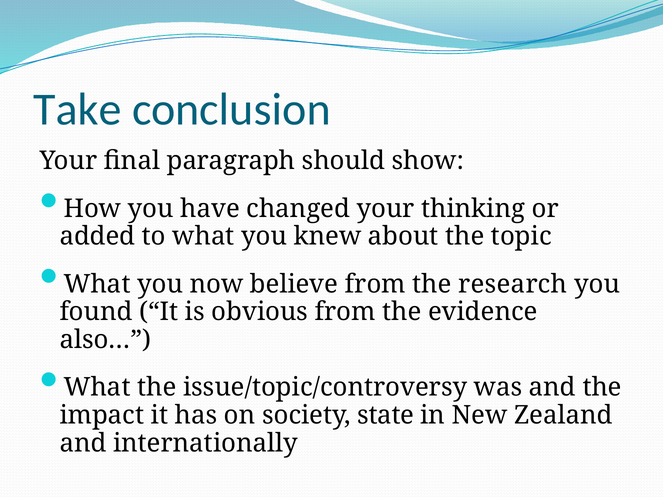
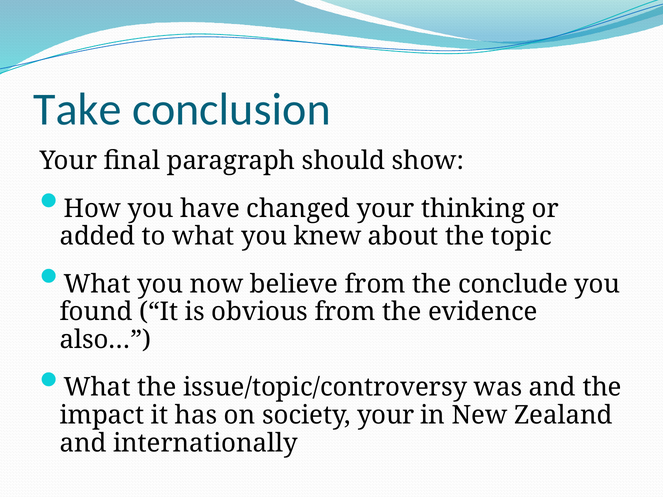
research: research -> conclude (513, 284)
society state: state -> your (386, 415)
